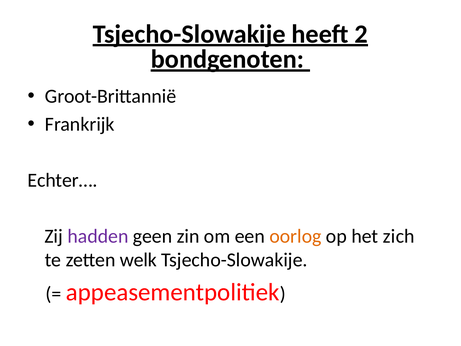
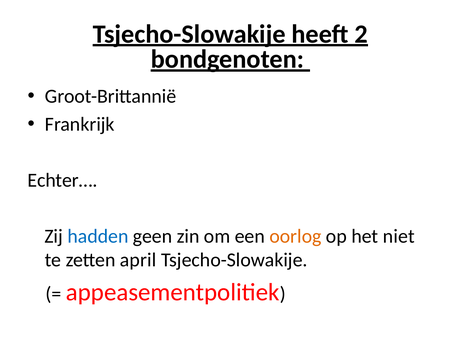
hadden colour: purple -> blue (98, 236)
zich: zich -> niet (399, 236)
welk: welk -> april (138, 260)
